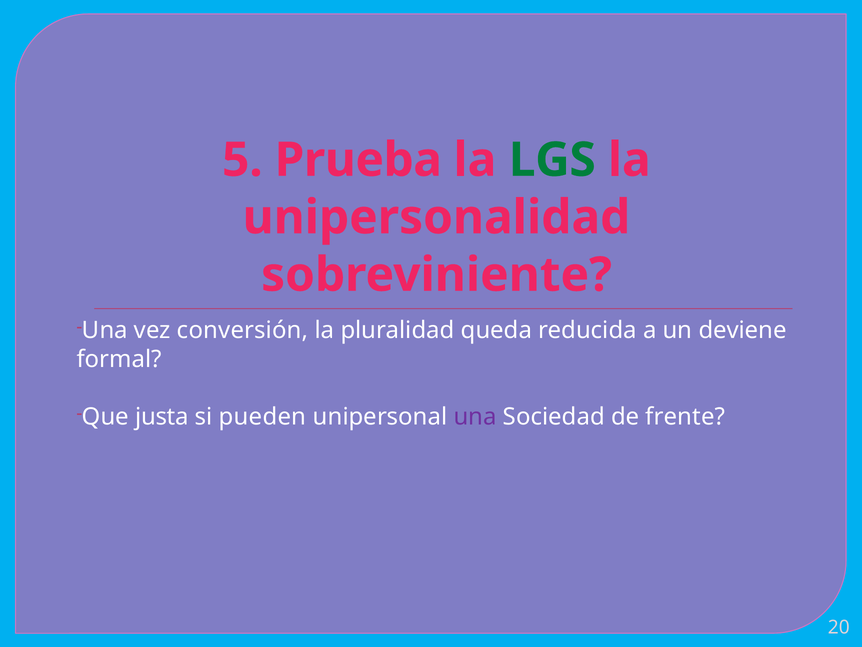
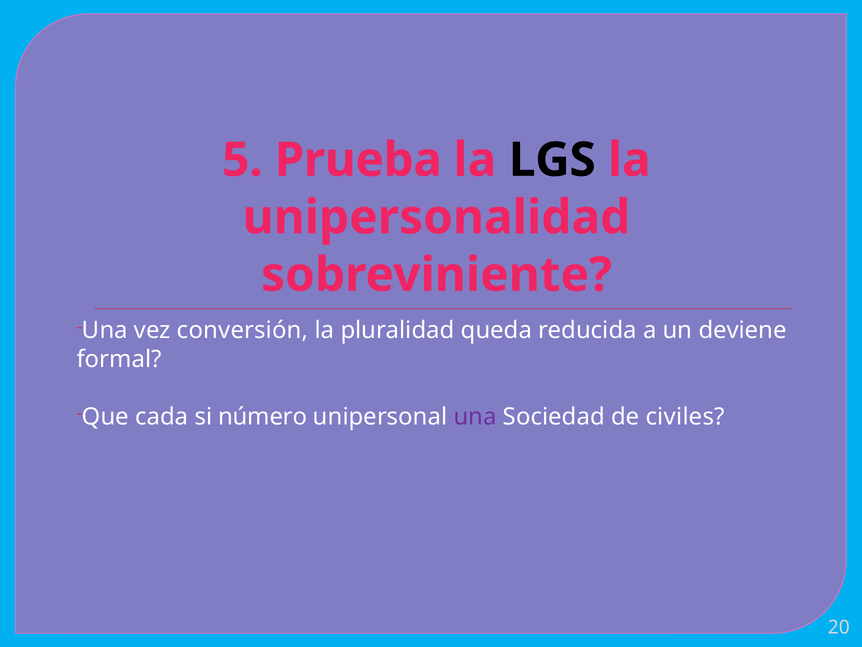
LGS colour: green -> black (552, 160)
justa: justa -> cada (162, 416)
pueden: pueden -> número (263, 416)
frente: frente -> civiles (685, 416)
